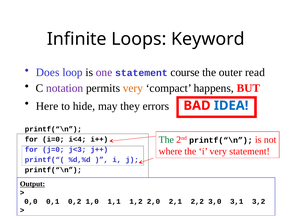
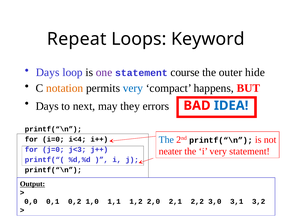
Infinite: Infinite -> Repeat (77, 39)
Does: Does -> Days (48, 72)
read: read -> hide (255, 72)
notation colour: purple -> orange (65, 88)
very colour: orange -> blue (133, 88)
Here: Here -> Days (47, 106)
hide: hide -> next (84, 106)
The colour: green -> blue (166, 140)
where: where -> neater (170, 151)
